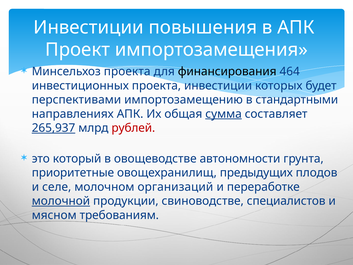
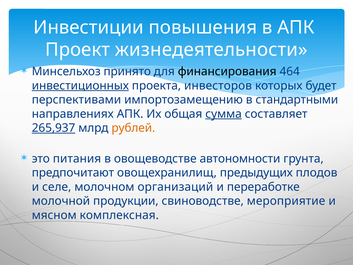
импортозамещения: импортозамещения -> жизнедеятельности (211, 50)
Минсельхоз проекта: проекта -> принято (127, 71)
инвестиционных underline: none -> present (80, 86)
проекта инвестиции: инвестиции -> инвесторов (218, 86)
рублей colour: red -> orange (133, 128)
который: который -> питания (77, 158)
приоритетные: приоритетные -> предпочитают (73, 173)
молочной underline: present -> none (61, 201)
специалистов: специалистов -> мероприятие (286, 201)
требованиям: требованиям -> комплексная (119, 215)
